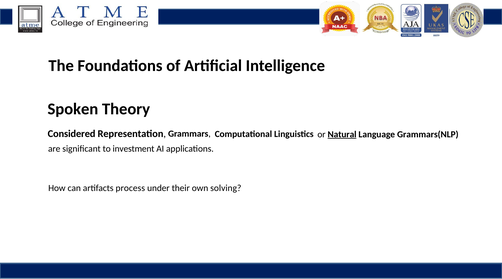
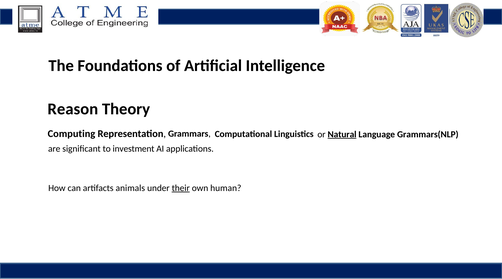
Spoken: Spoken -> Reason (73, 109)
Considered: Considered -> Computing (72, 134)
process: process -> animals (130, 188)
their underline: none -> present (181, 188)
solving: solving -> human (226, 188)
